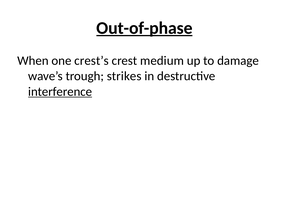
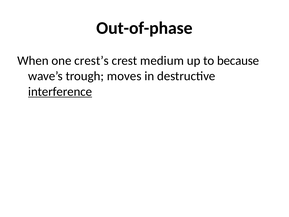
Out-of-phase underline: present -> none (144, 28)
damage: damage -> because (238, 61)
strikes: strikes -> moves (124, 76)
